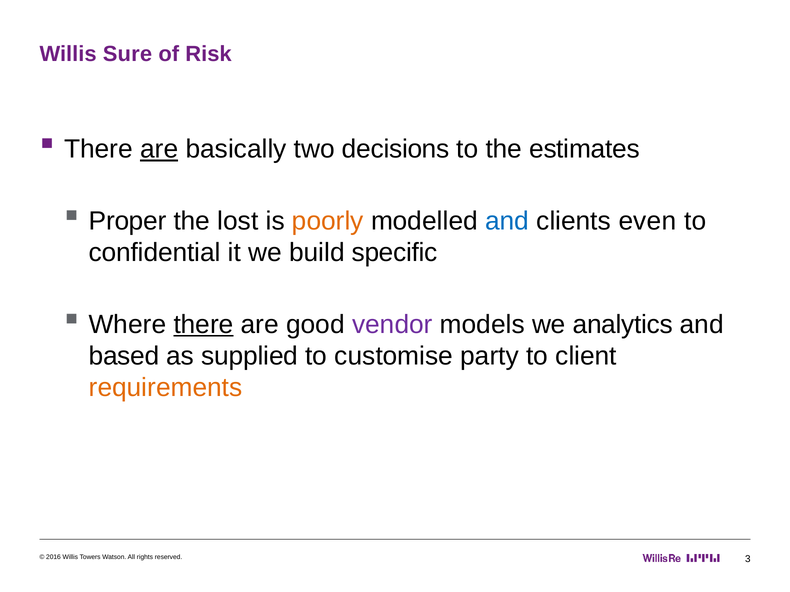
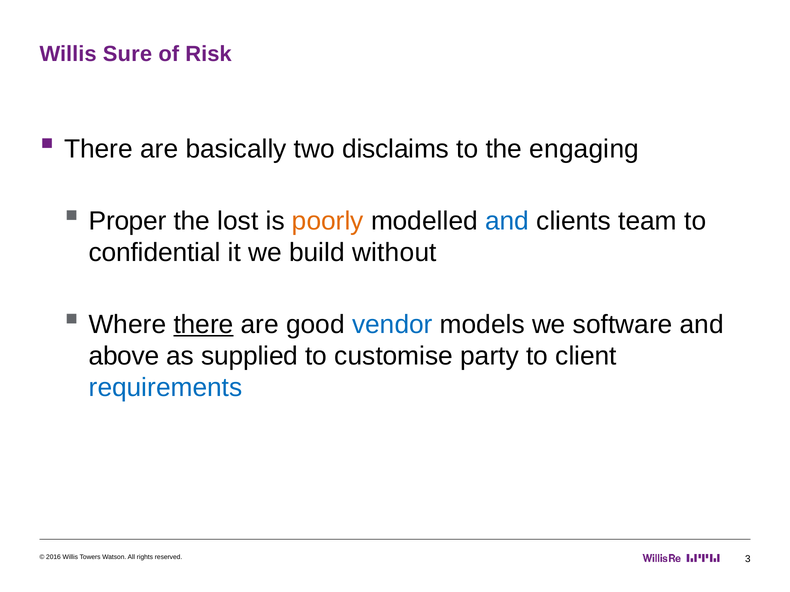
are underline: present -> none (159, 149)
decisions: decisions -> disclaims (396, 149)
estimates: estimates -> engaging (584, 149)
even: even -> team (648, 221)
specific: specific -> without (394, 253)
vendor colour: purple -> blue (392, 325)
analytics: analytics -> software (623, 325)
based: based -> above (124, 356)
requirements colour: orange -> blue (166, 388)
